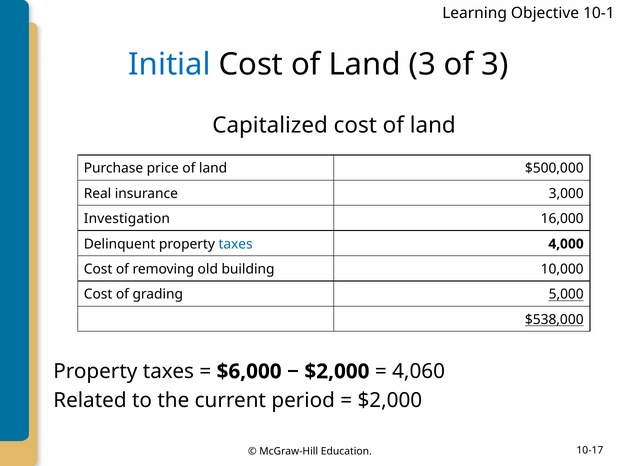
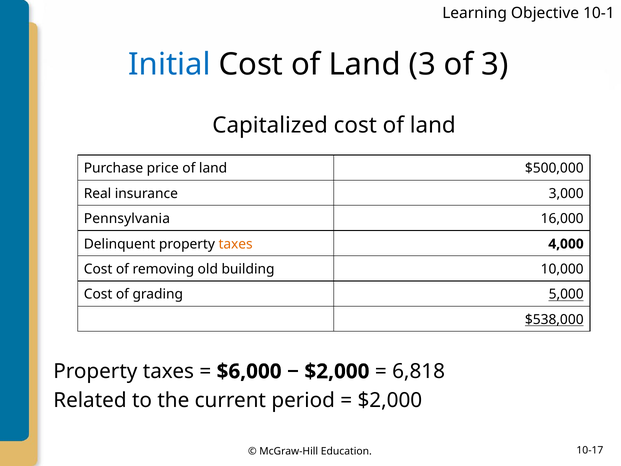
Investigation: Investigation -> Pennsylvania (127, 219)
taxes colour: blue -> orange (236, 244)
4,060: 4,060 -> 6,818 (419, 371)
